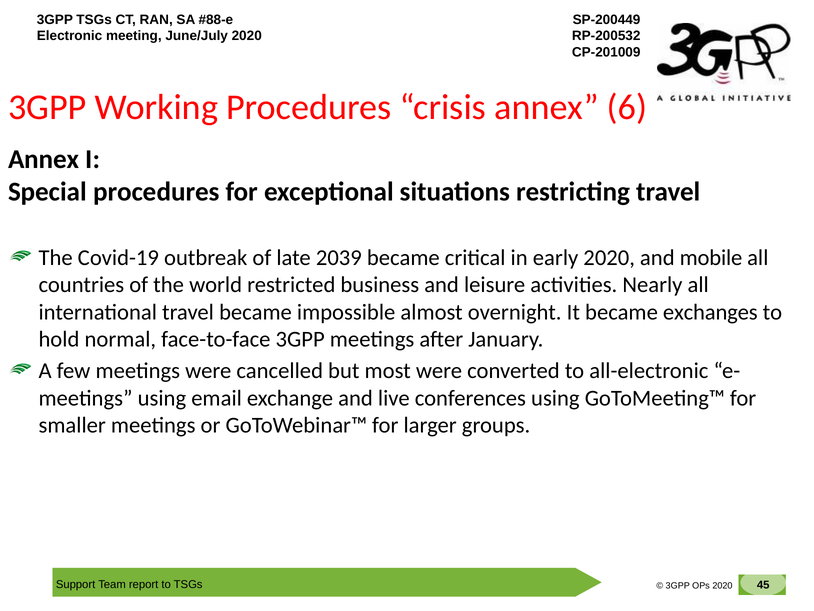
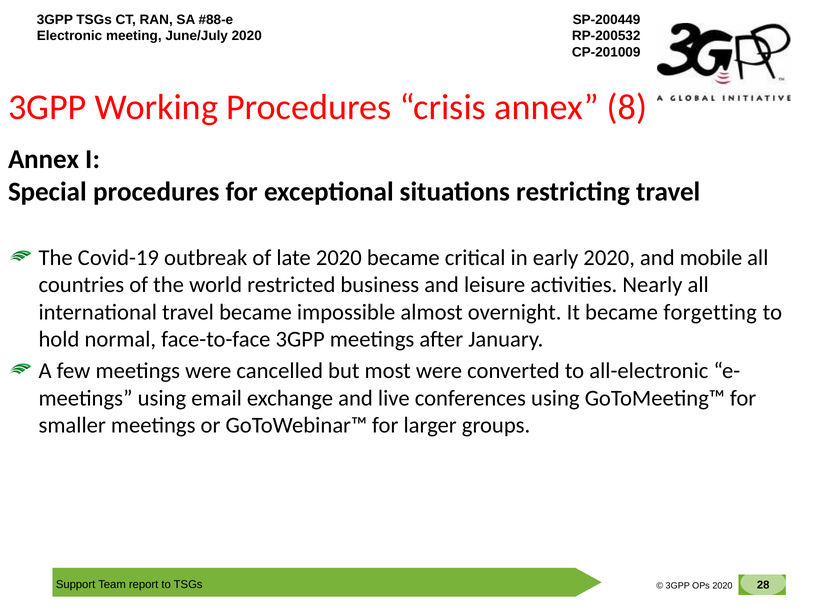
6: 6 -> 8 (627, 107)
late 2039: 2039 -> 2020 (339, 258)
exchanges: exchanges -> forgetting (710, 312)
45: 45 -> 28 (763, 584)
